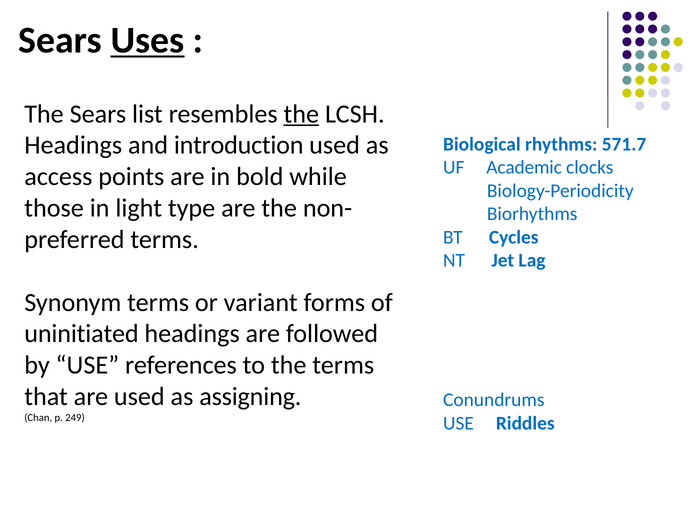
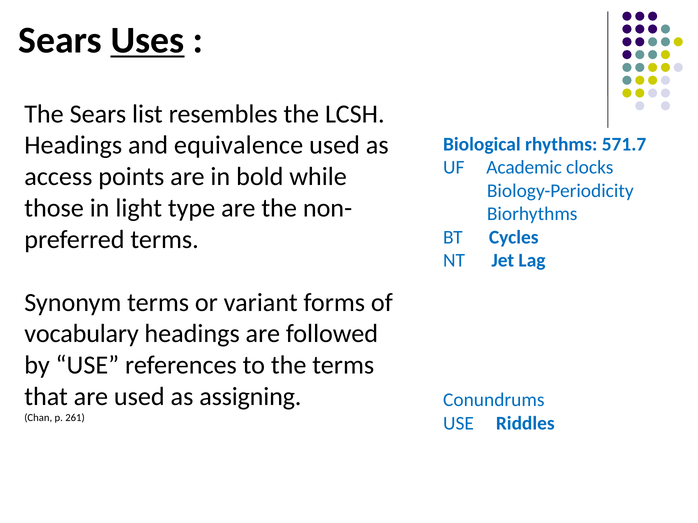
the underline: present -> none (301, 114)
introduction: introduction -> equivalence (239, 145)
uninitiated: uninitiated -> vocabulary (82, 334)
249: 249 -> 261 (75, 418)
